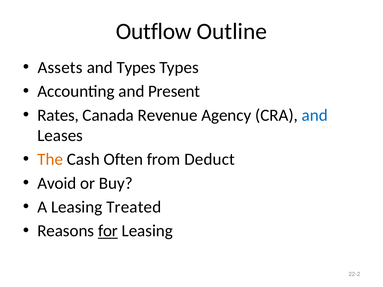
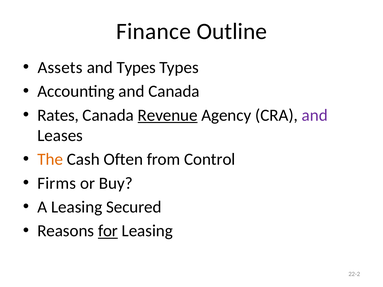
Outflow: Outflow -> Finance (154, 31)
and Present: Present -> Canada (174, 91)
Revenue underline: none -> present (168, 115)
and colour: blue -> purple (315, 115)
Deduct: Deduct -> Control (210, 160)
Avoid: Avoid -> Firms (57, 183)
Treated: Treated -> Secured (134, 207)
